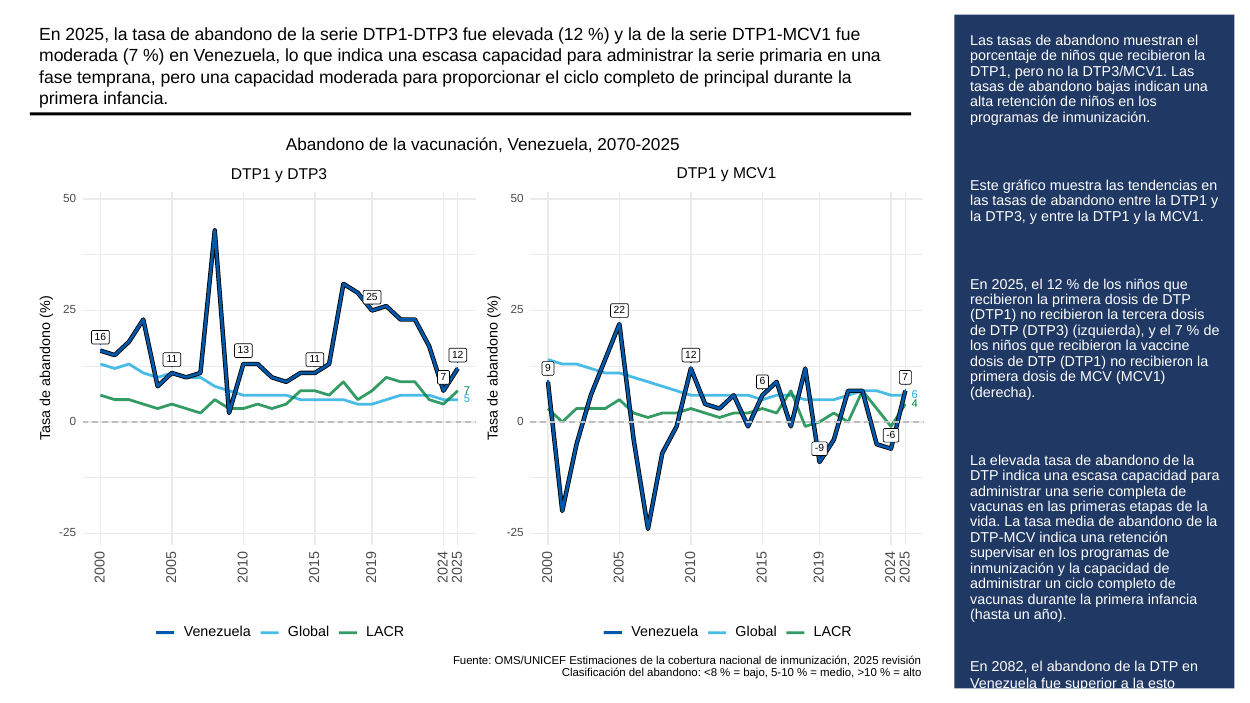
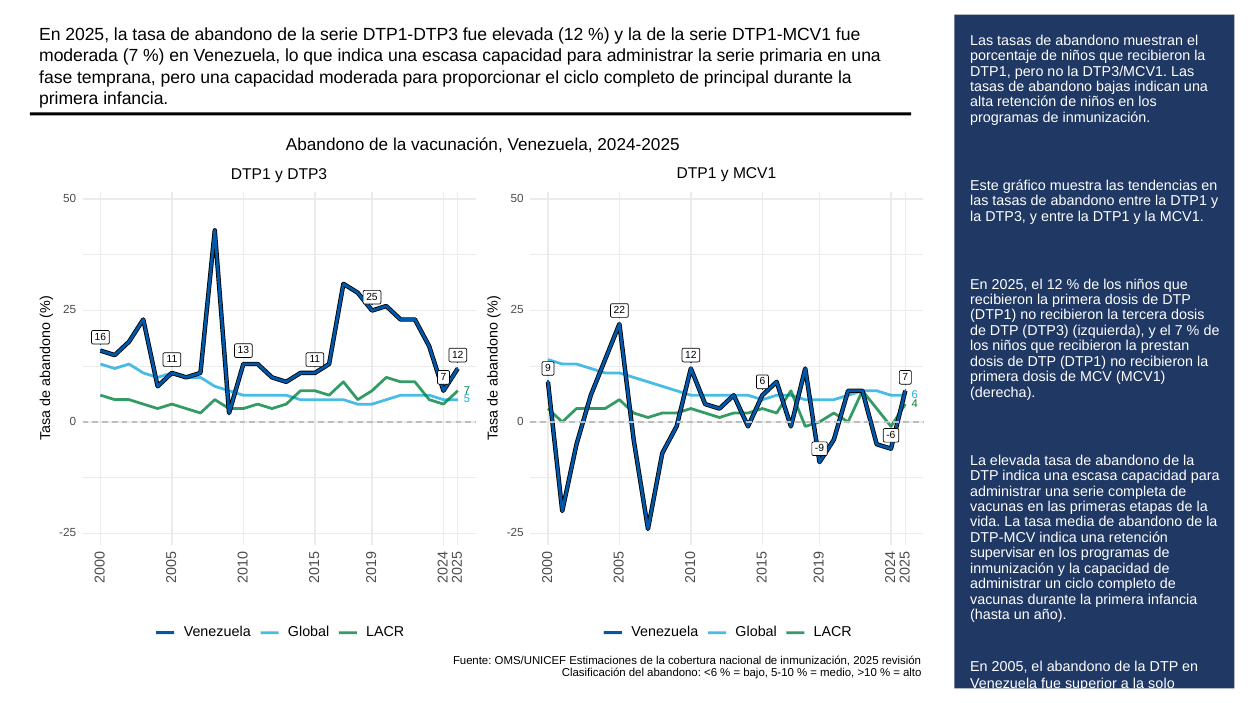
2070-2025: 2070-2025 -> 2024-2025 (639, 145)
vaccine: vaccine -> prestan (1165, 346)
2082: 2082 -> 2005 (1010, 666)
<8: <8 -> <6 (711, 673)
esto: esto -> solo (1162, 684)
